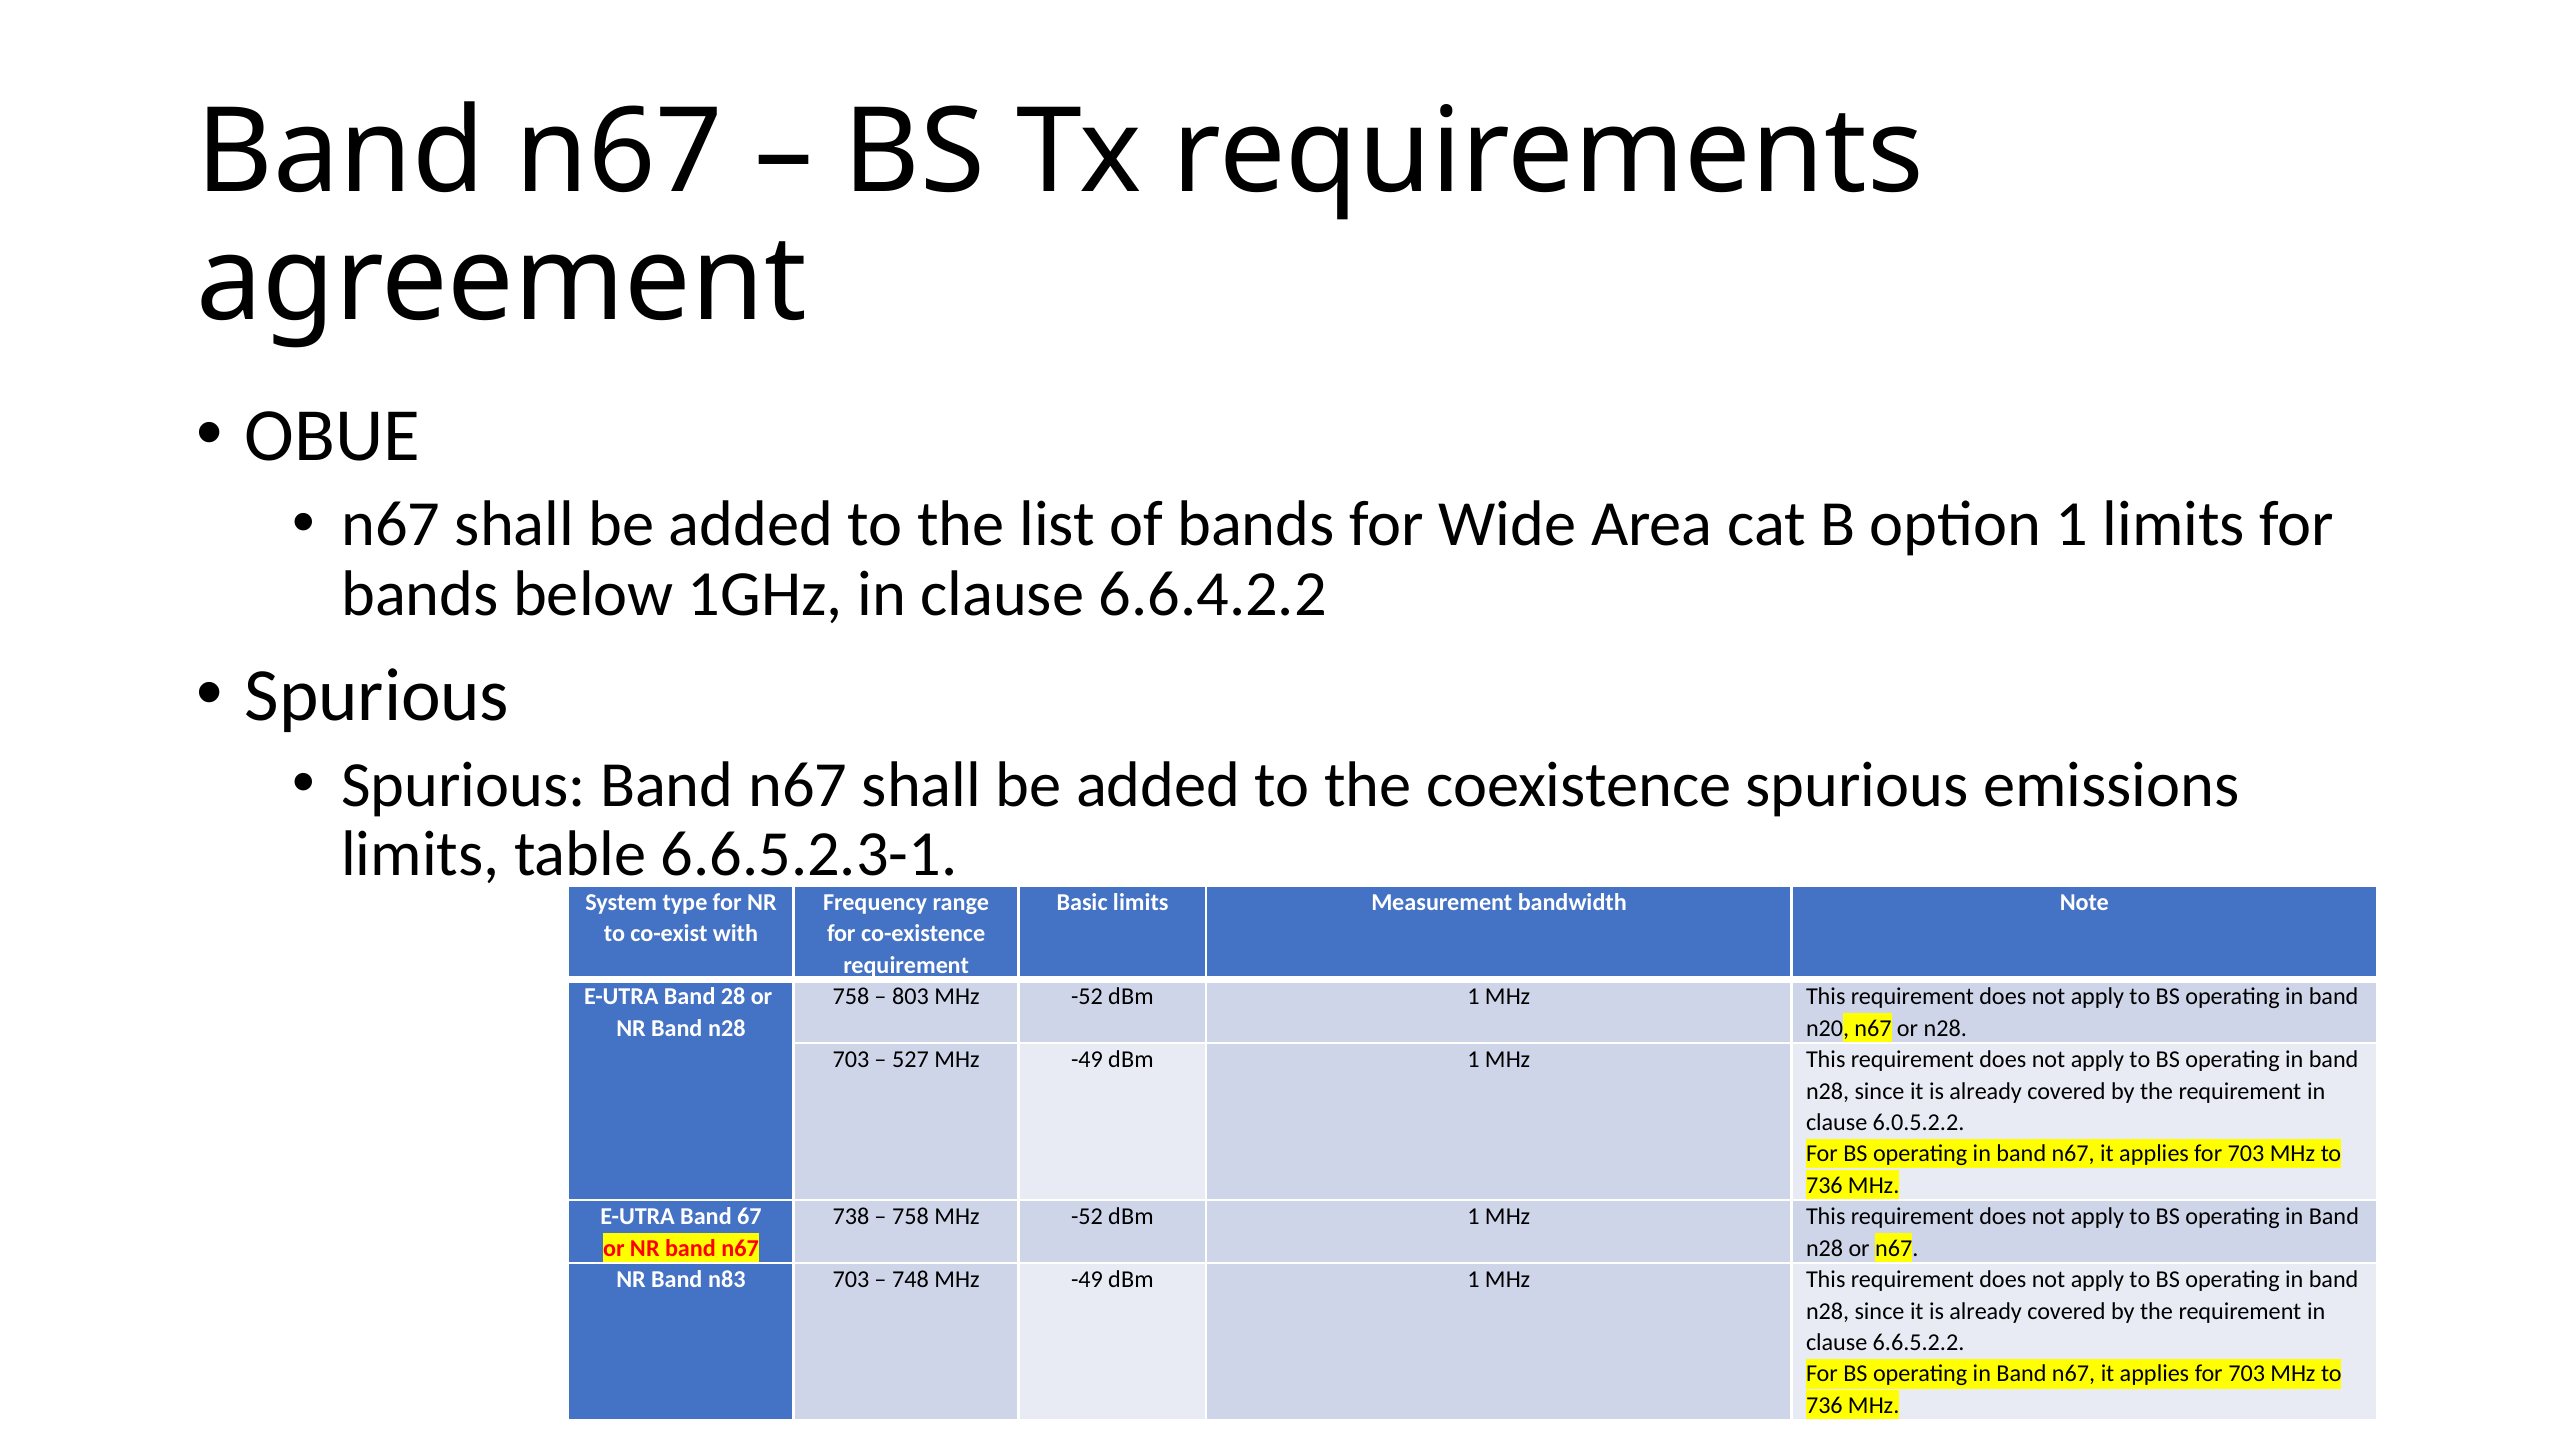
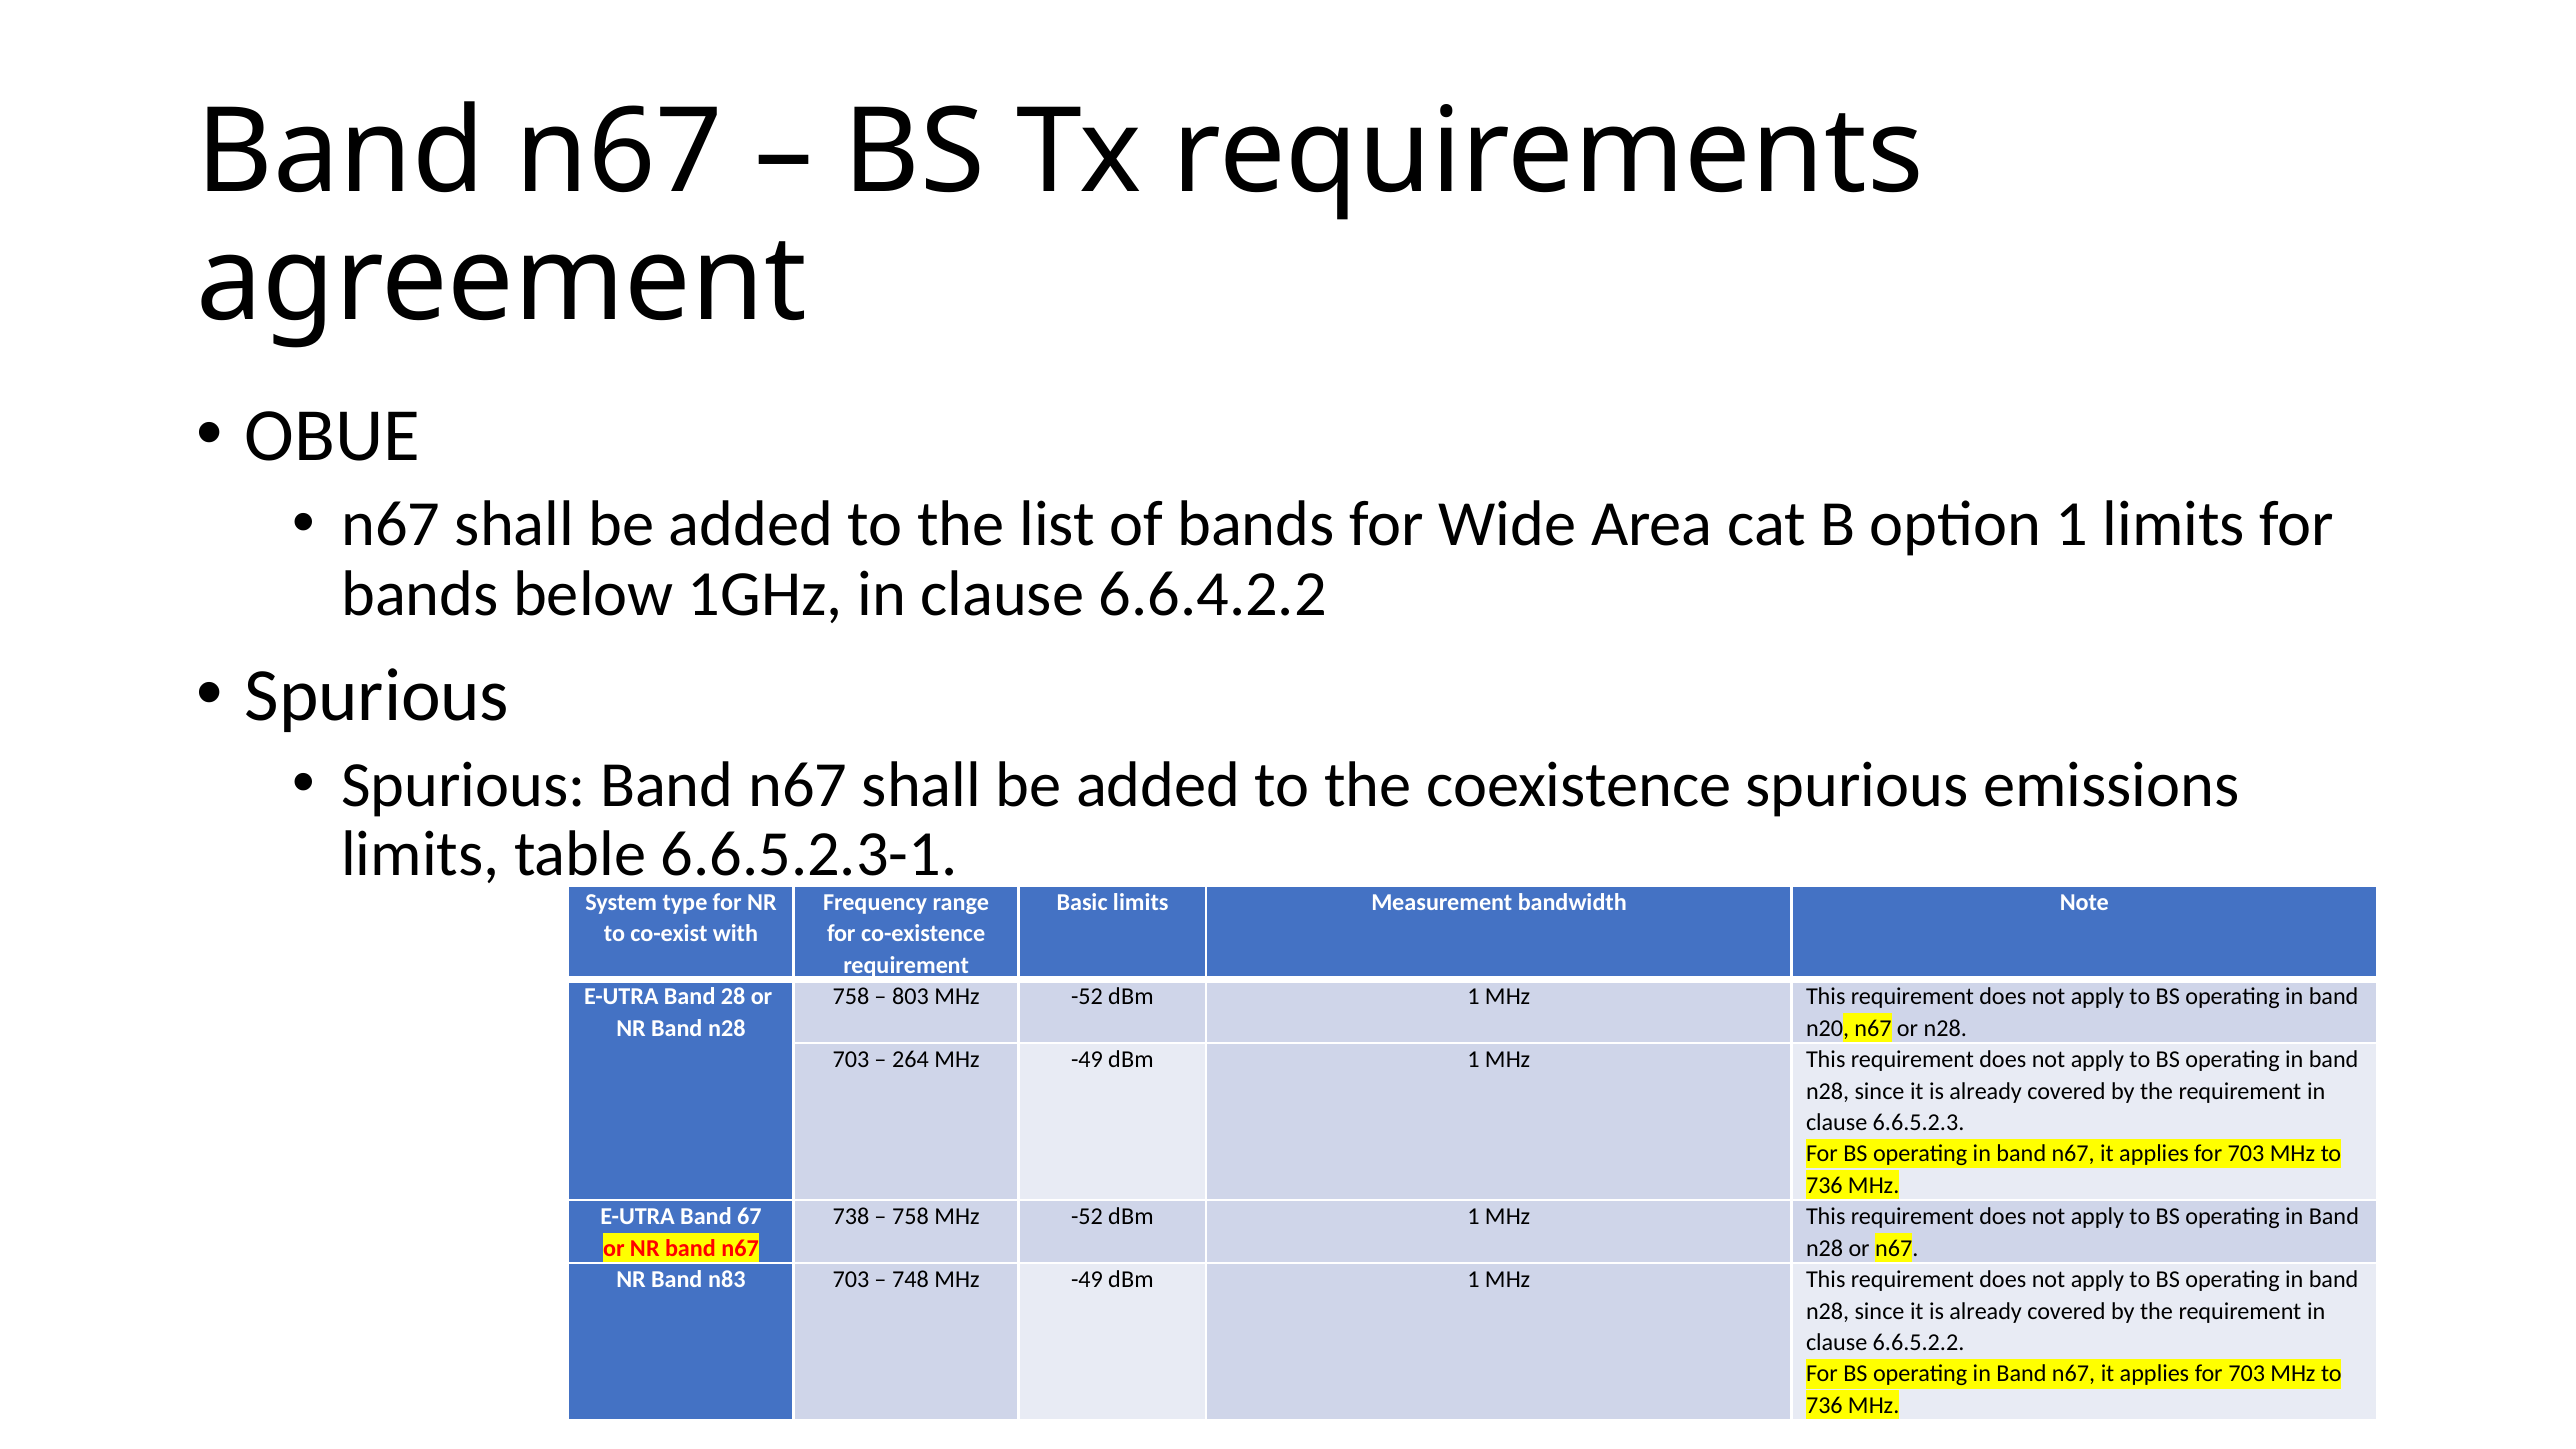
527: 527 -> 264 (911, 1060)
6.0.5.2.2: 6.0.5.2.2 -> 6.6.5.2.3 (1919, 1123)
